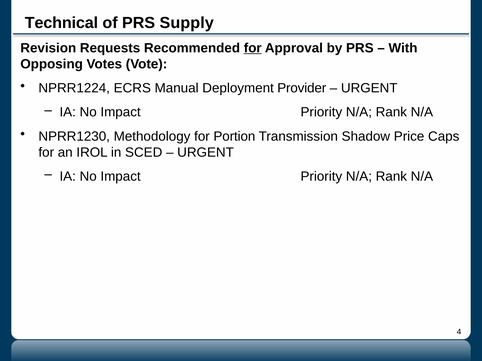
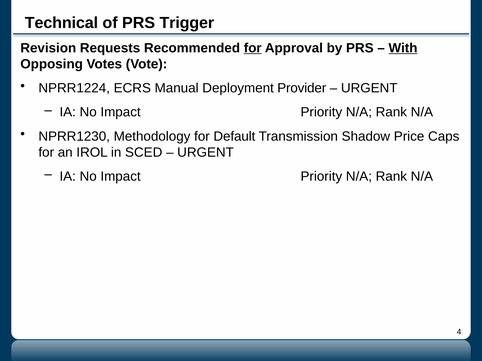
Supply: Supply -> Trigger (187, 23)
With underline: none -> present (403, 48)
Portion: Portion -> Default (234, 136)
